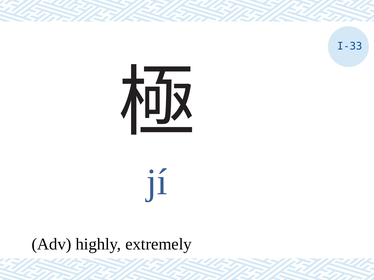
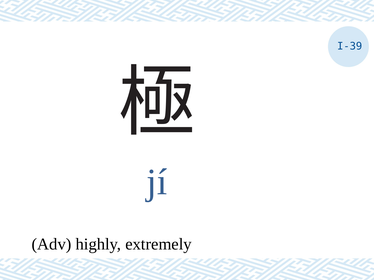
I-33: I-33 -> I-39 (350, 46)
